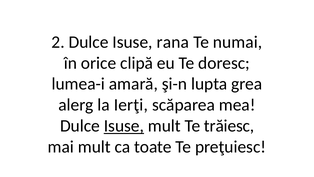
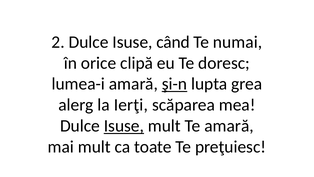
rana: rana -> când (173, 42)
şi-n underline: none -> present (174, 84)
Te trăiesc: trăiesc -> amară (229, 126)
